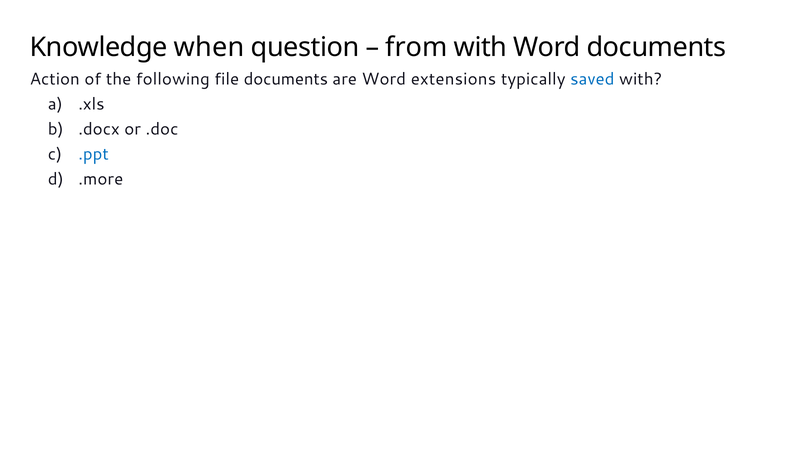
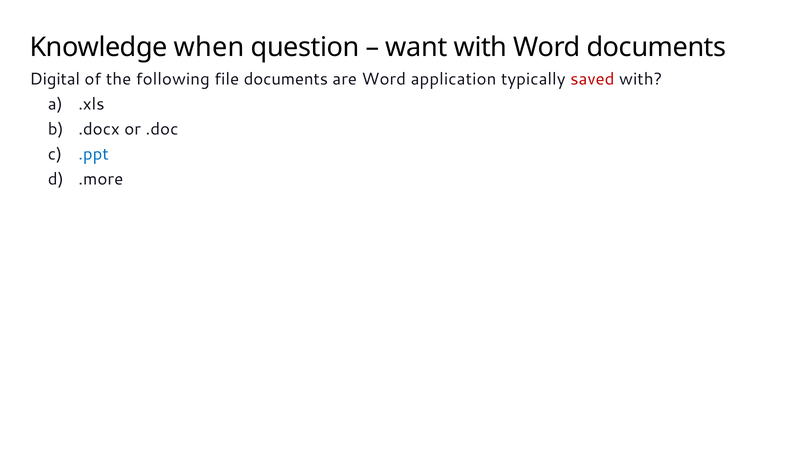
from: from -> want (417, 48)
Action: Action -> Digital (55, 79)
extensions: extensions -> application (454, 79)
saved colour: blue -> red (592, 79)
